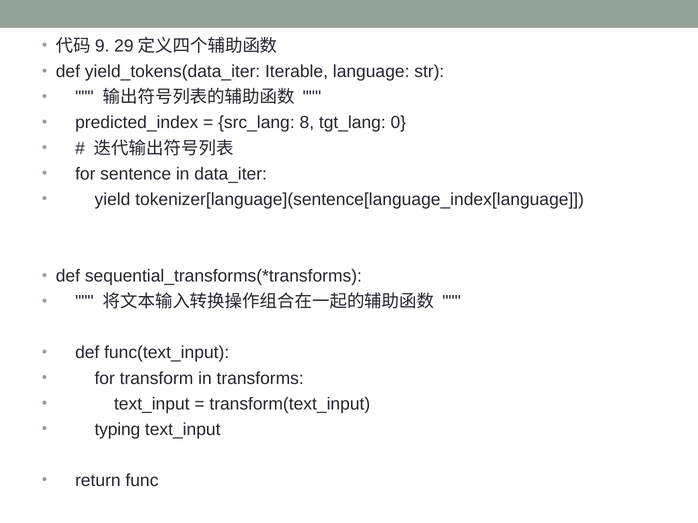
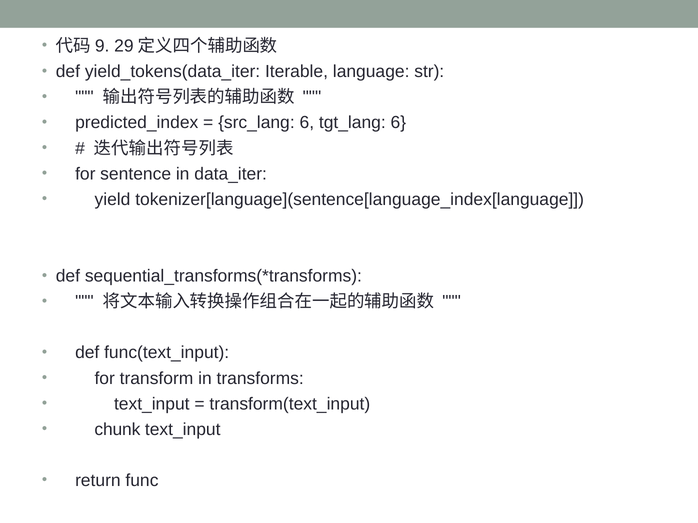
src_lang 8: 8 -> 6 (307, 123)
tgt_lang 0: 0 -> 6 (398, 123)
typing: typing -> chunk (117, 430)
